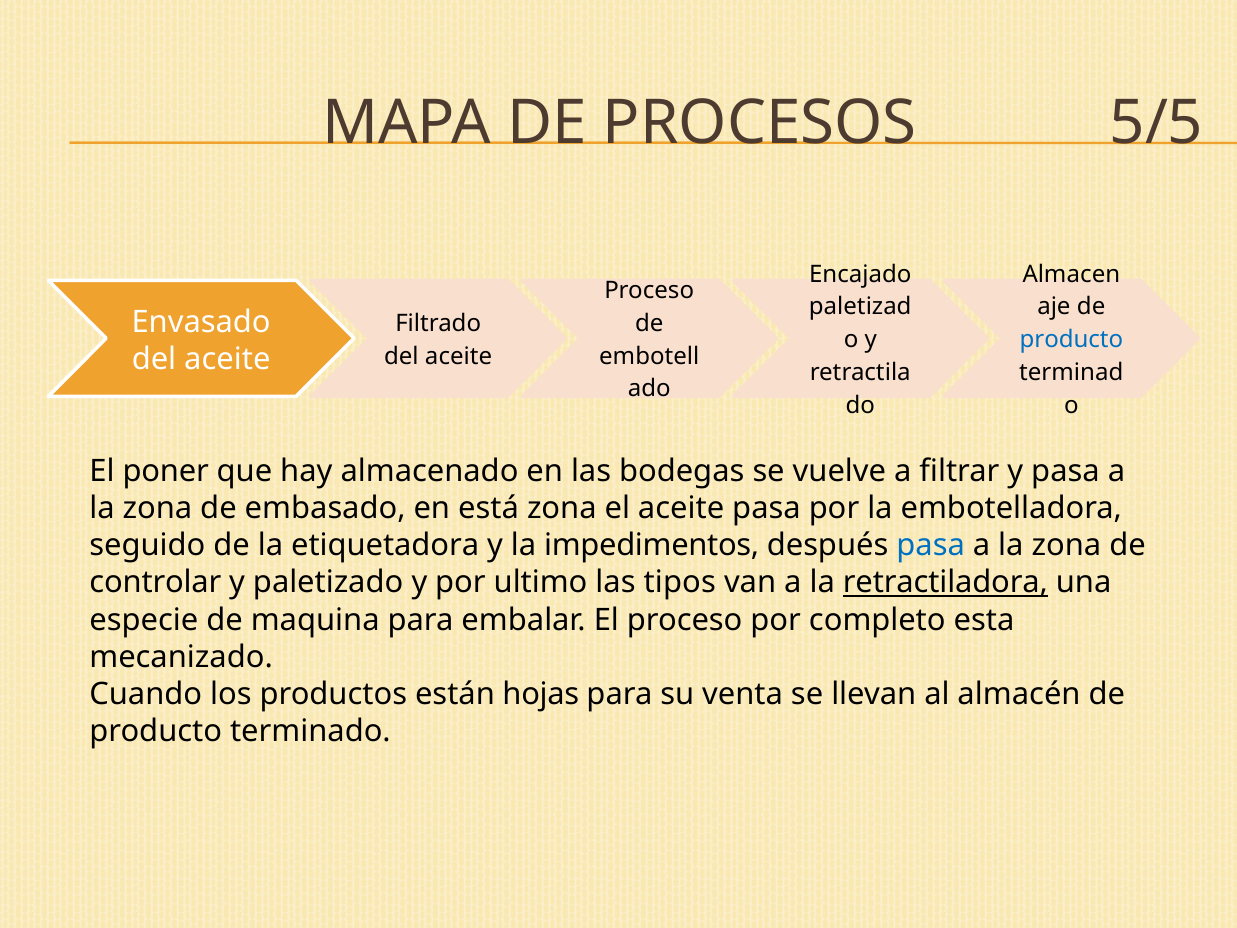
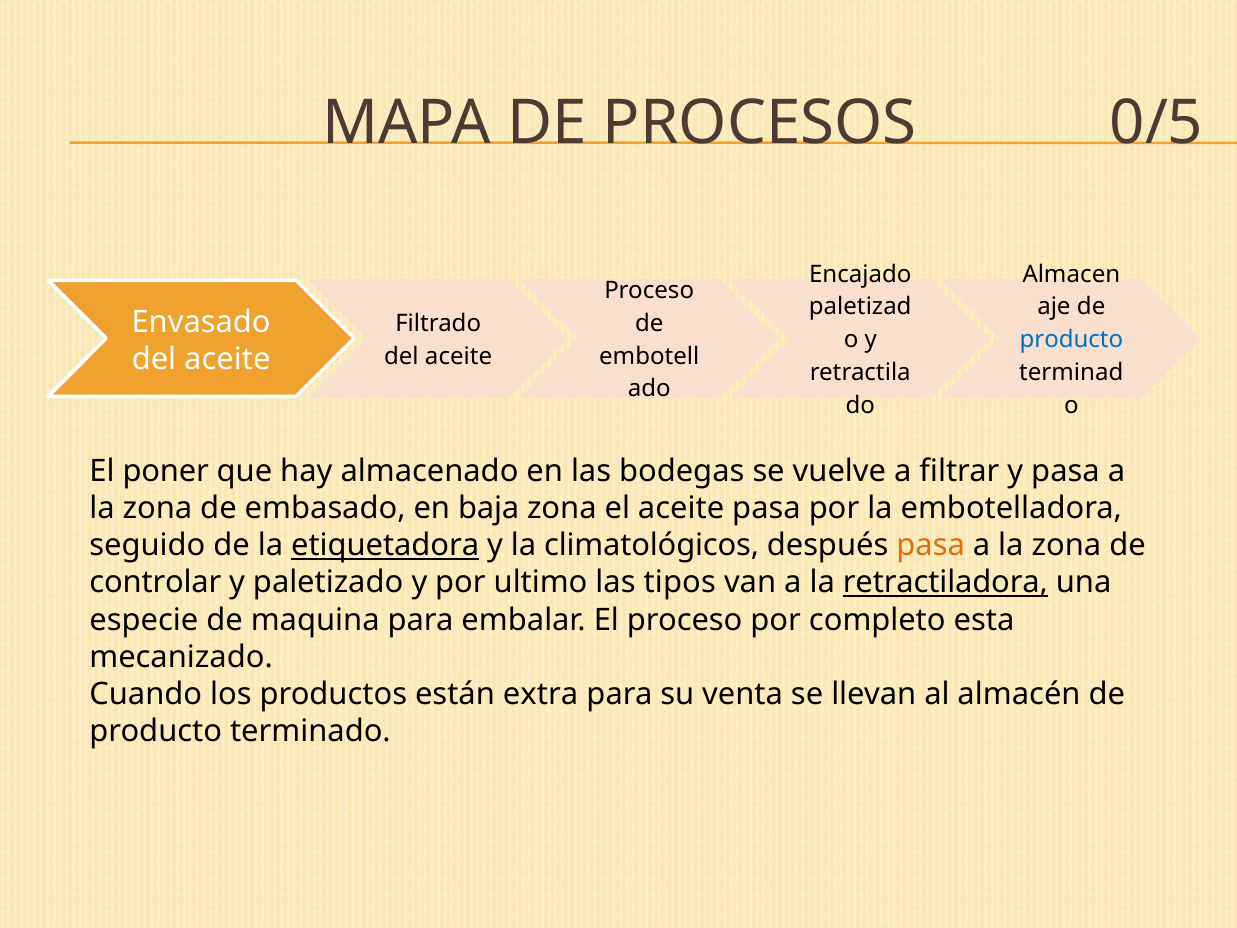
5/5: 5/5 -> 0/5 (1157, 123)
está: está -> baja (489, 508)
etiquetadora underline: none -> present (385, 546)
impedimentos: impedimentos -> climatológicos (652, 546)
pasa colour: blue -> orange (931, 546)
hojas: hojas -> extra (541, 694)
